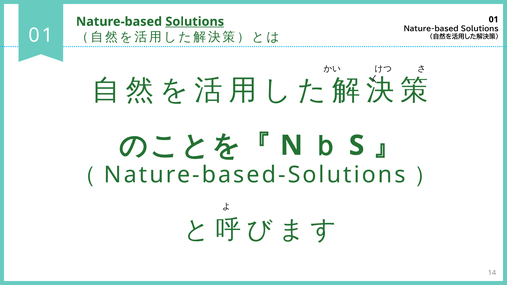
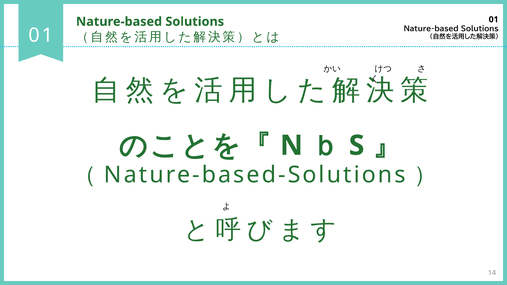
Solutions underline: present -> none (195, 22)
